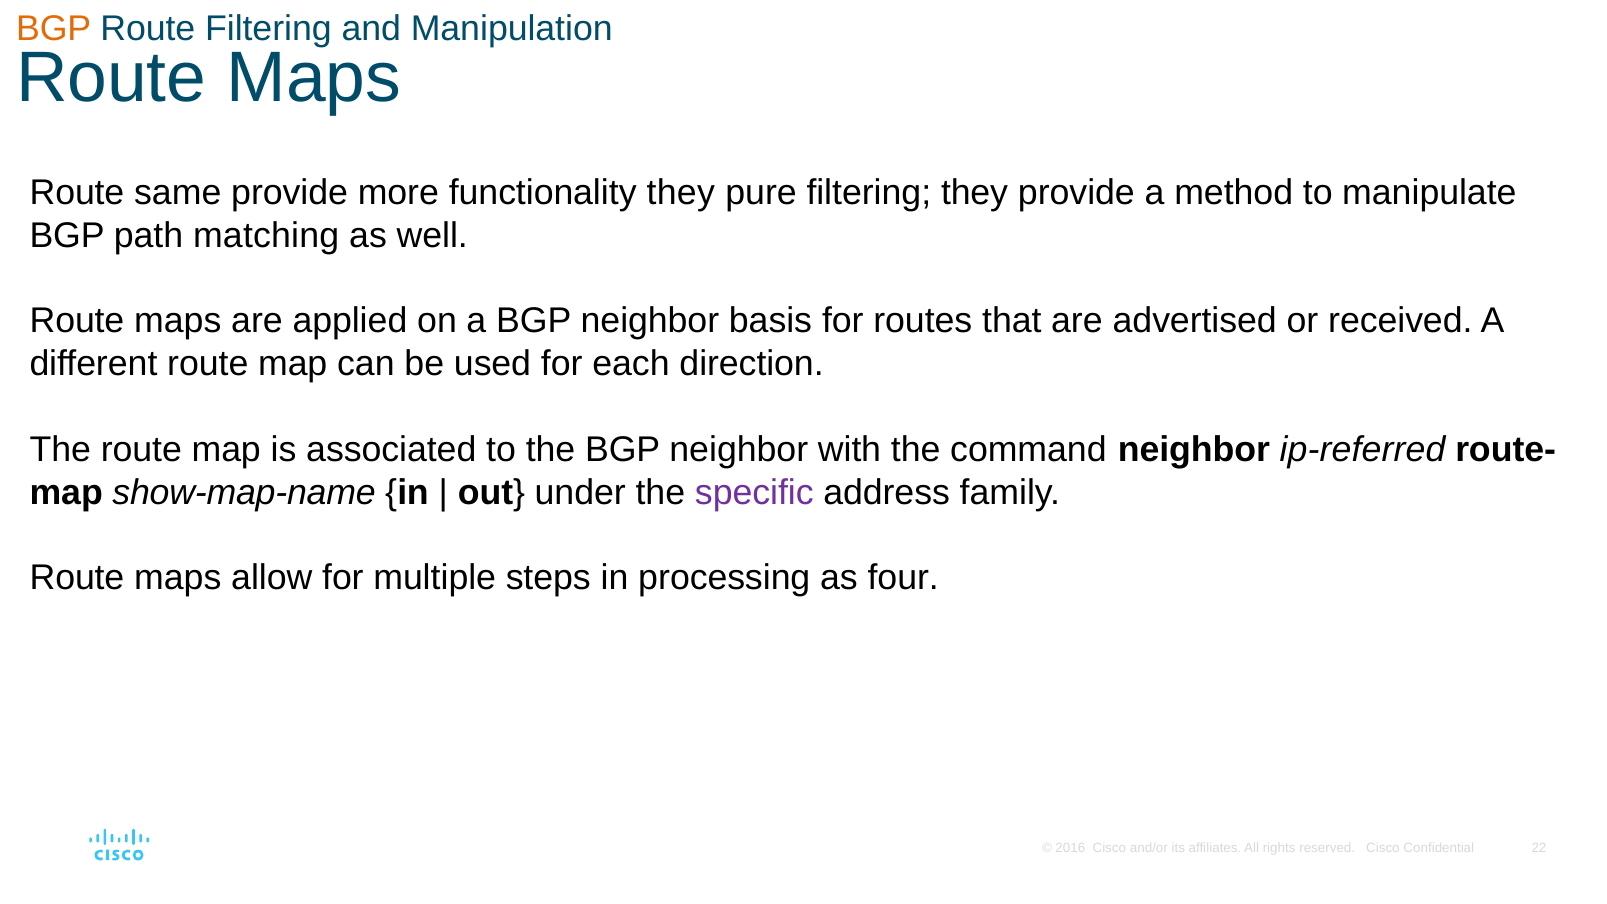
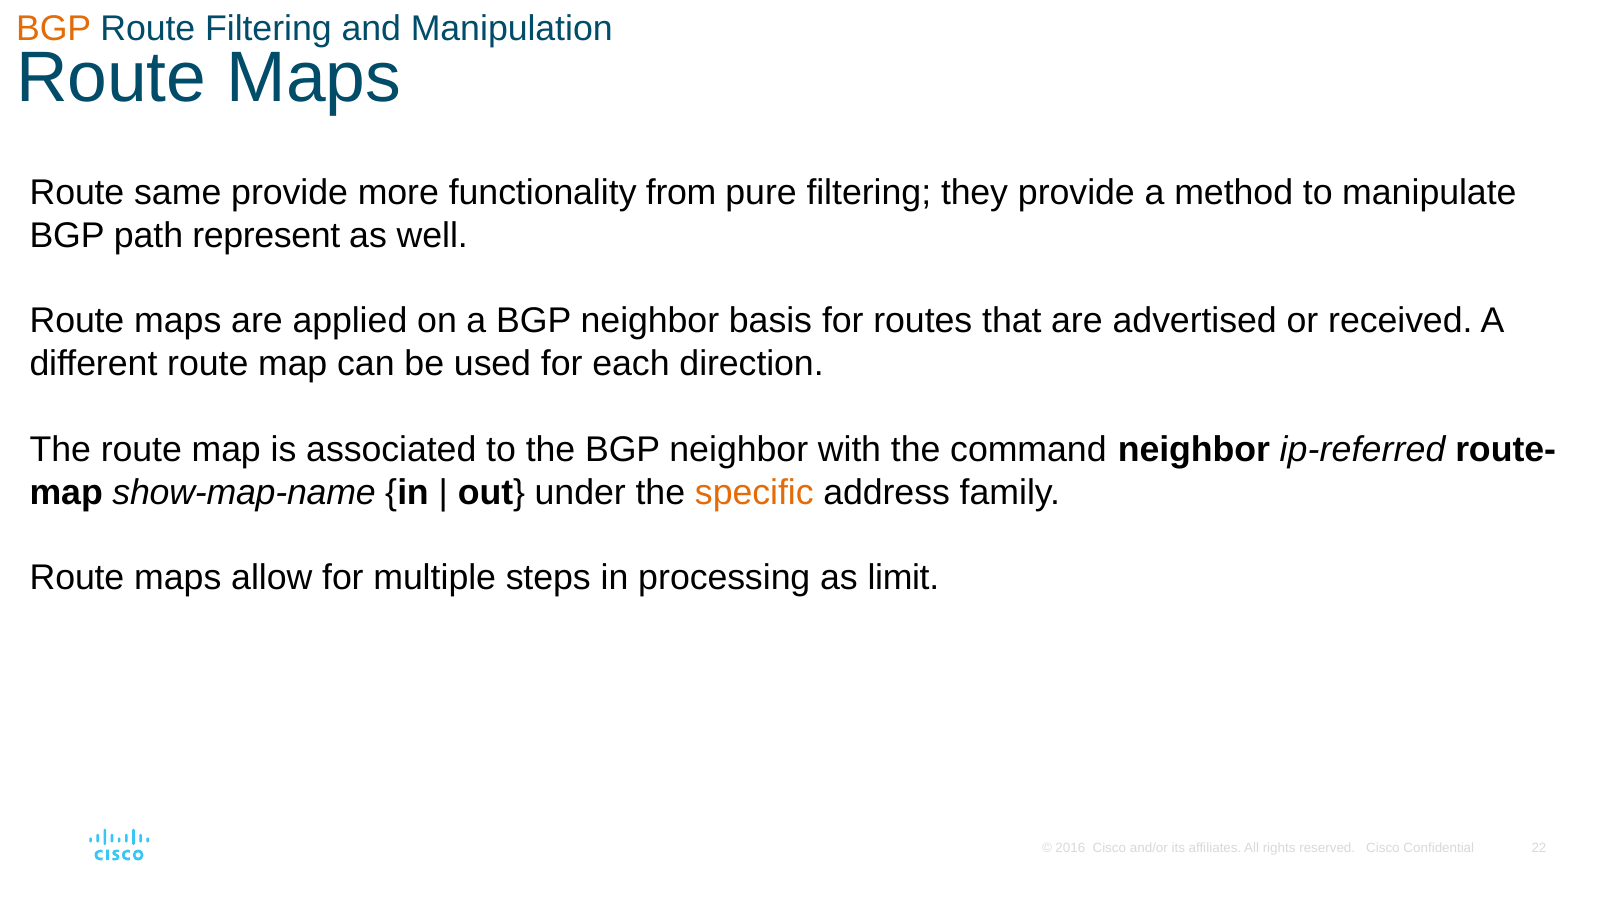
functionality they: they -> from (681, 192)
matching: matching -> represent (266, 235)
specific colour: purple -> orange (754, 492)
four: four -> limit (903, 578)
